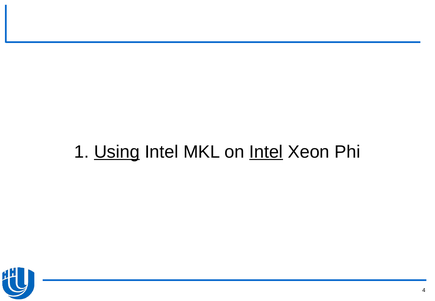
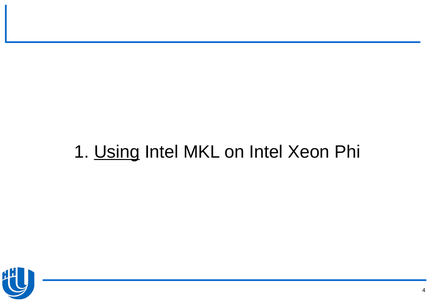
Intel underline: present -> none (266, 152)
